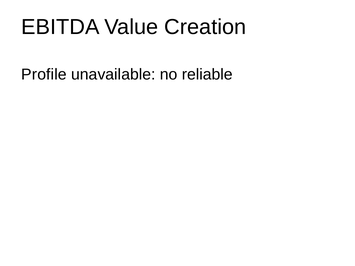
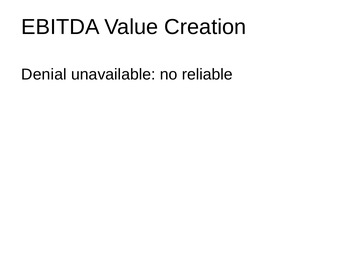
Profile: Profile -> Denial (44, 74)
